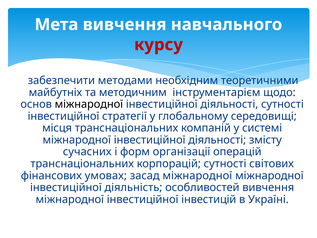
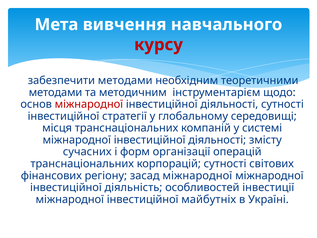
майбутніх: майбутніх -> методами (56, 92)
міжнародної colour: black -> red (89, 104)
умовах: умовах -> регіону (106, 175)
особливостей вивчення: вивчення -> інвестиції (268, 187)
інвестицій: інвестицій -> майбутніх (209, 199)
